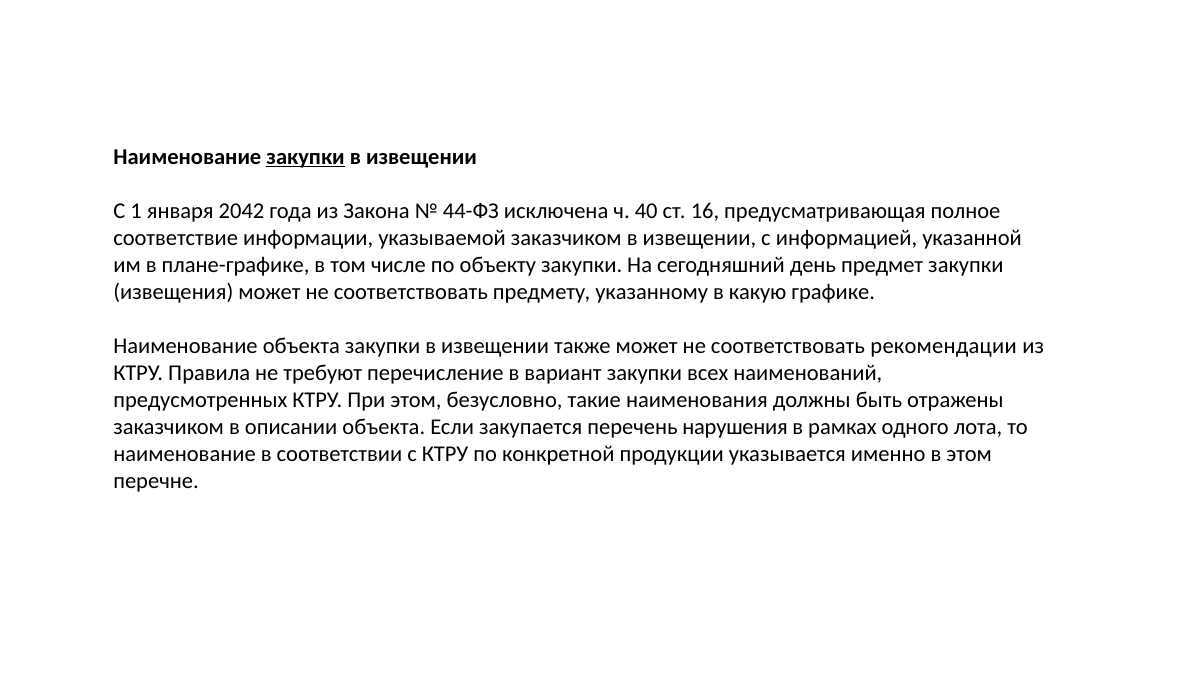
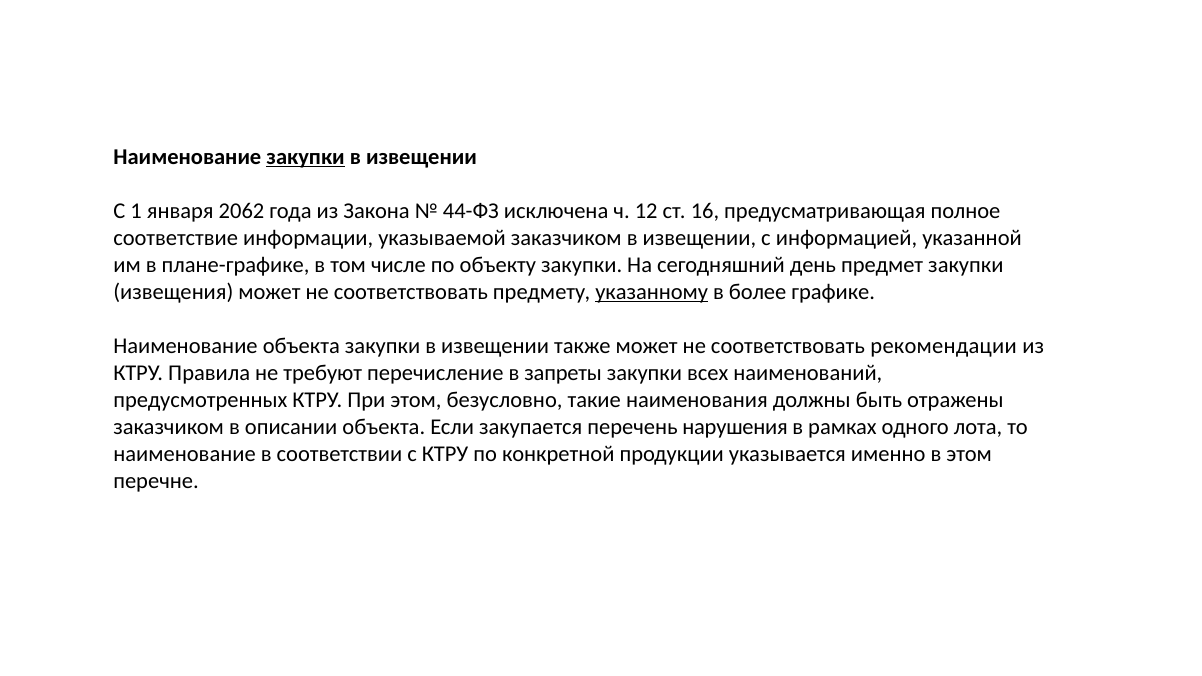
2042: 2042 -> 2062 (242, 211)
40: 40 -> 12 (646, 211)
указанному underline: none -> present (652, 292)
какую: какую -> более (758, 292)
вариант: вариант -> запреты (563, 373)
